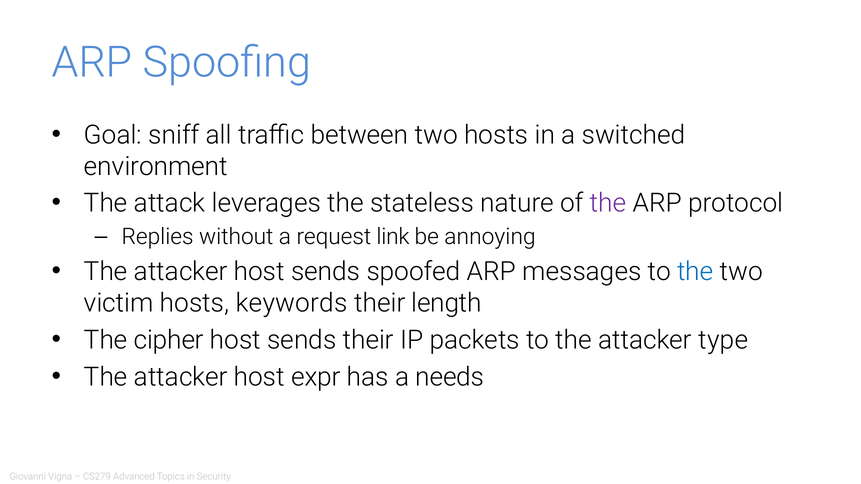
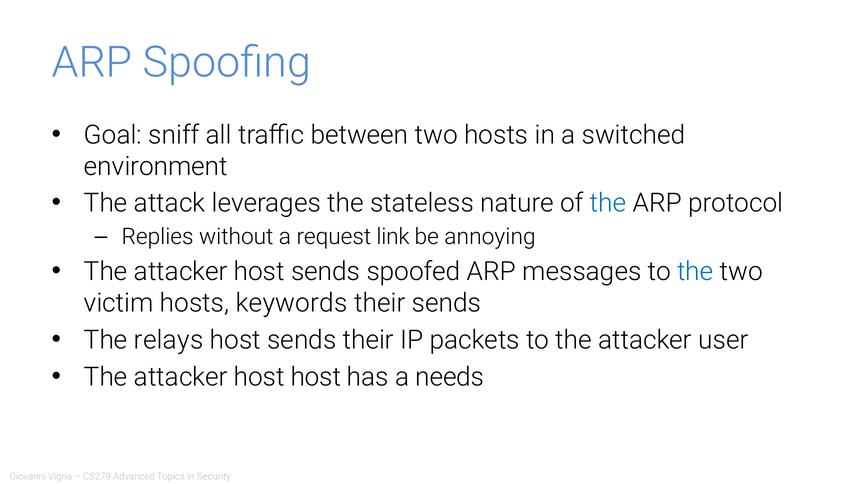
the colour: purple -> blue (608, 203)
their length: length -> sends (446, 303)
cipher: cipher -> relays (169, 340)
type: type -> user (723, 340)
host expr: expr -> host (316, 377)
